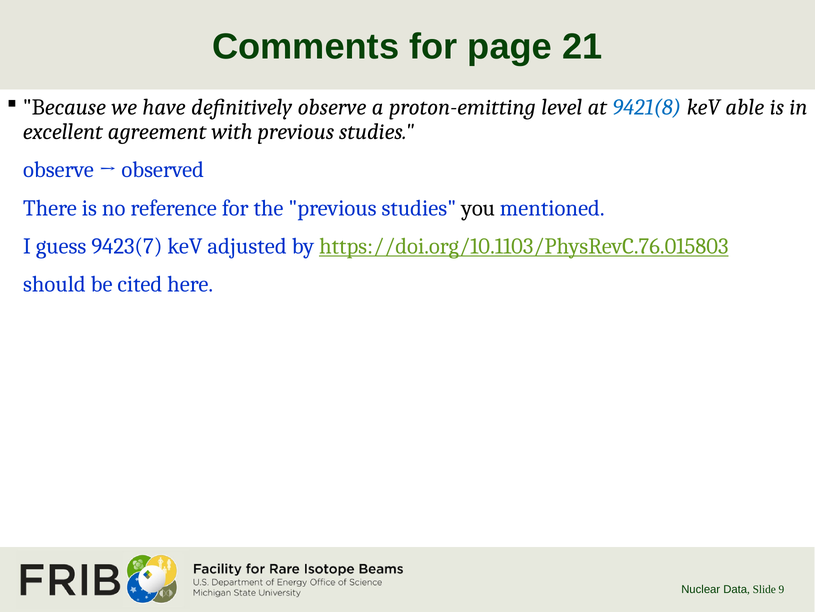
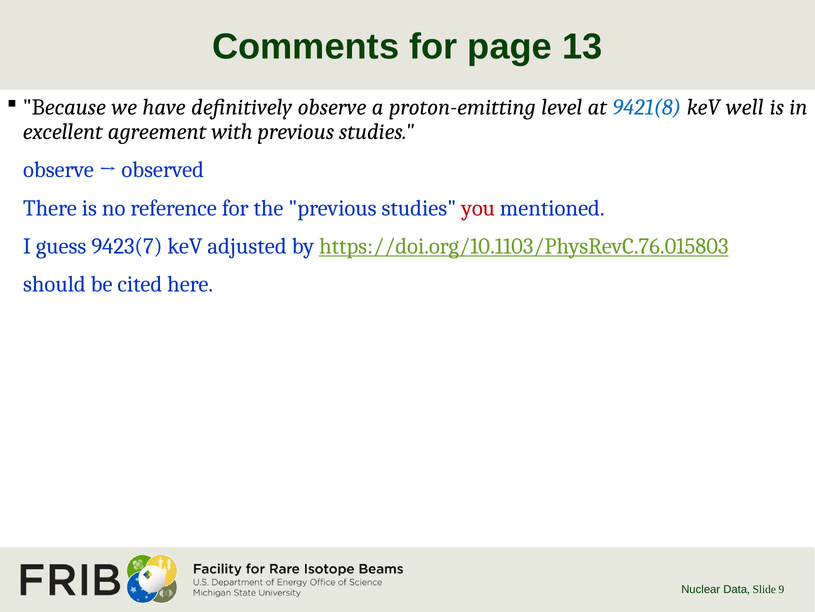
21: 21 -> 13 (582, 47)
able: able -> well (745, 107)
you colour: black -> red (478, 208)
